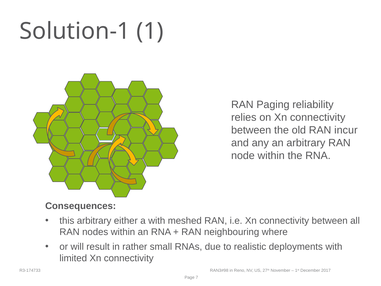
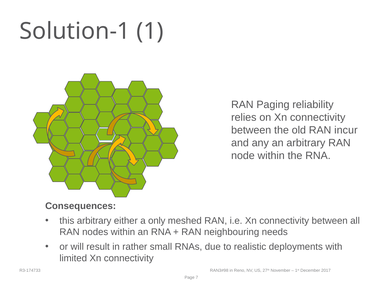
a with: with -> only (157, 220)
where: where -> needs (275, 232)
